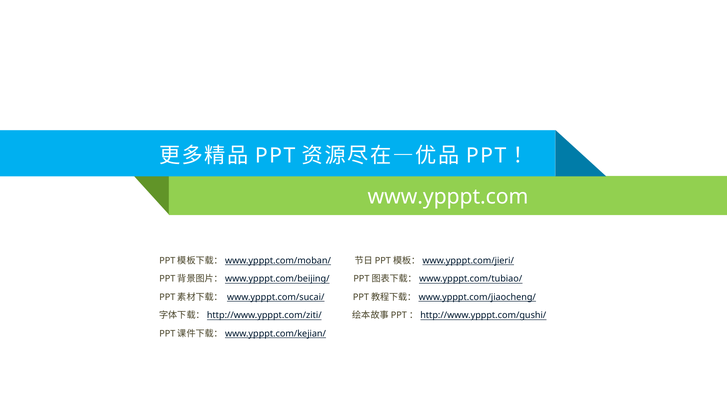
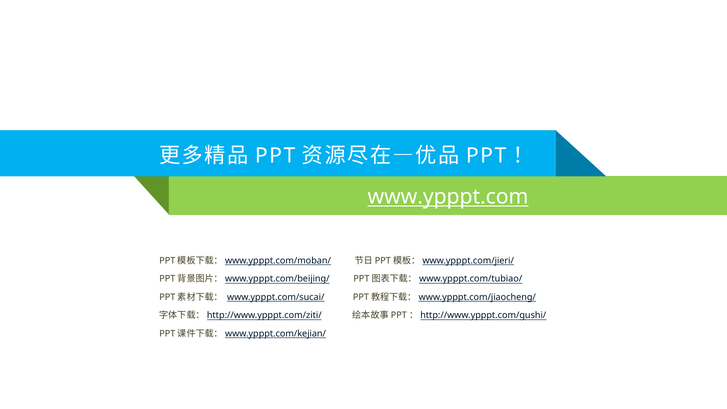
www.ypppt.com underline: none -> present (448, 197)
